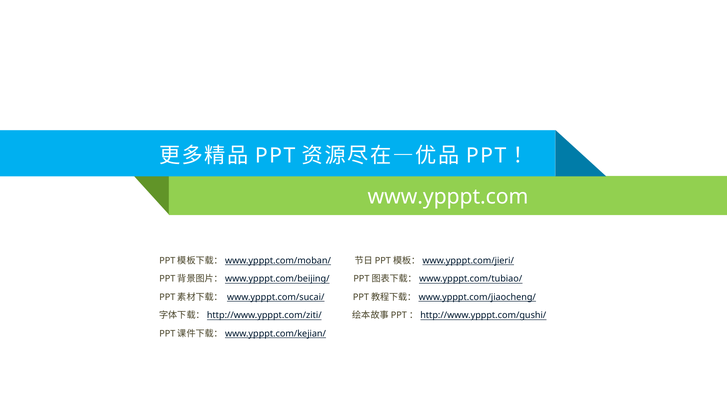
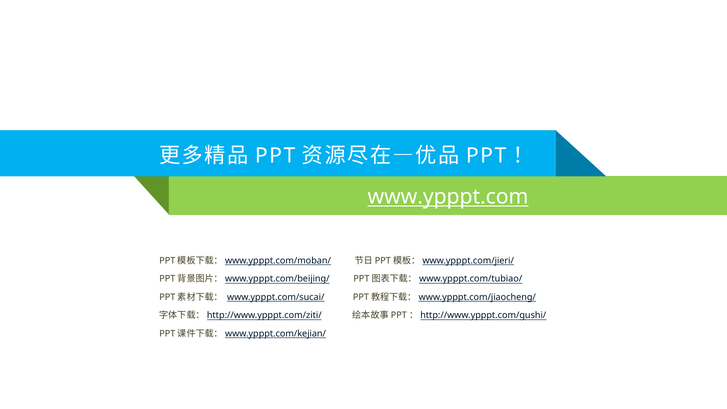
www.ypppt.com underline: none -> present (448, 197)
